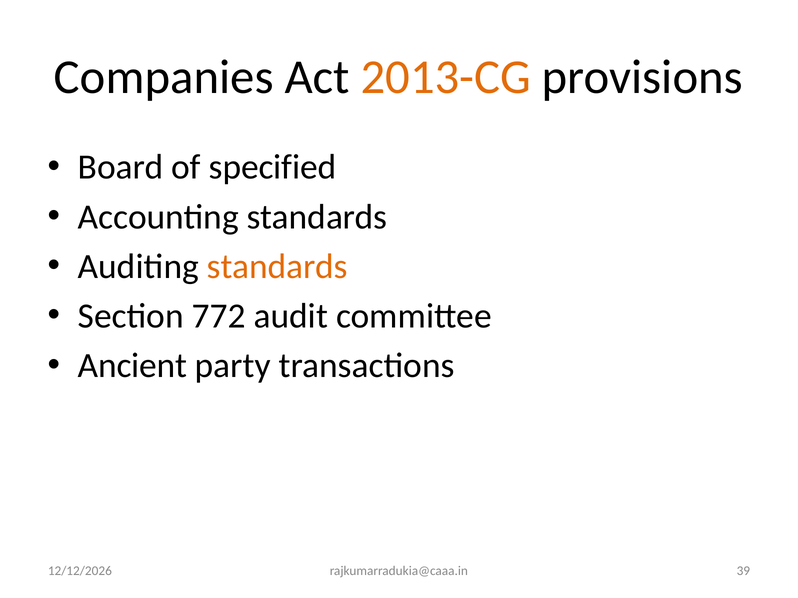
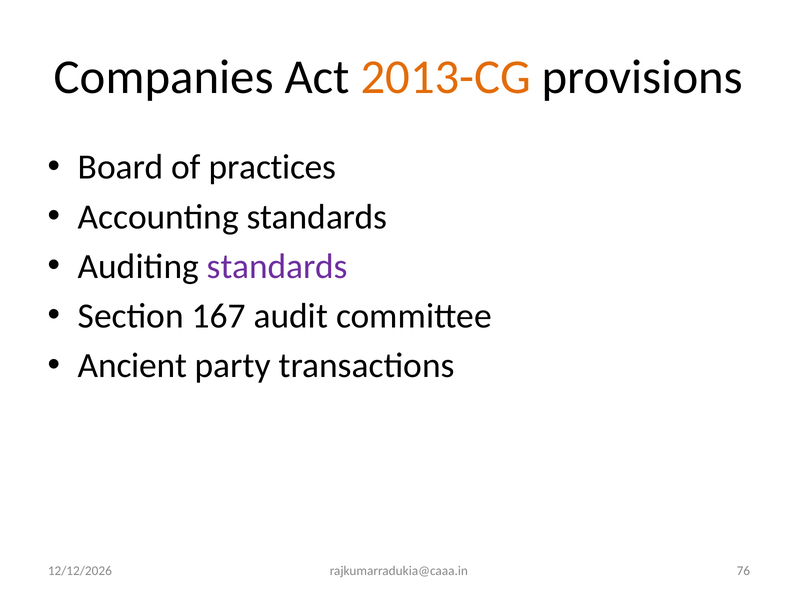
specified: specified -> practices (273, 167)
standards colour: orange -> purple (277, 267)
772: 772 -> 167 (219, 316)
39: 39 -> 76 (743, 571)
